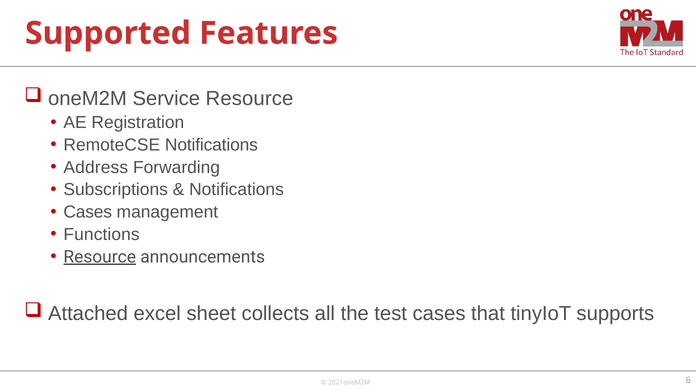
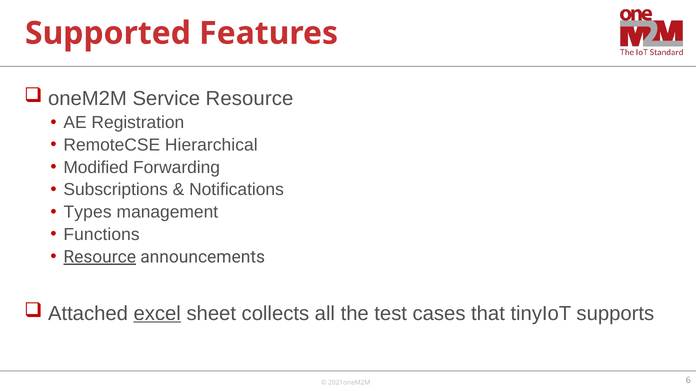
RemoteCSE Notifications: Notifications -> Hierarchical (211, 145)
Address: Address -> Modified (96, 168)
Cases: Cases -> Types (88, 212)
excel underline: none -> present (157, 314)
